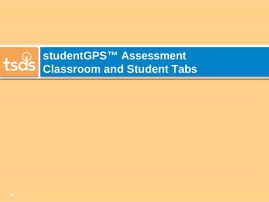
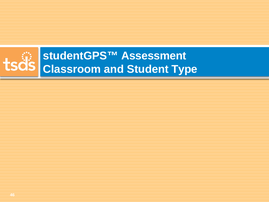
Tabs: Tabs -> Type (184, 69)
